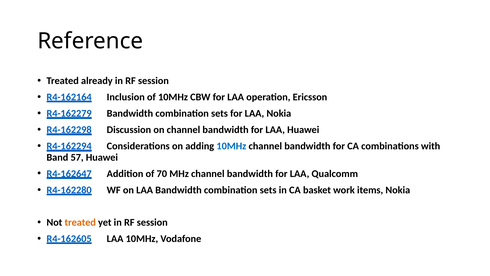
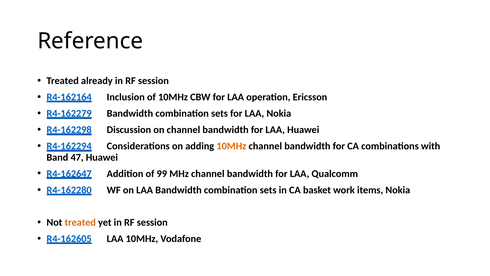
10MHz colour: blue -> orange (231, 146)
57: 57 -> 47 (77, 157)
70: 70 -> 99 (162, 173)
